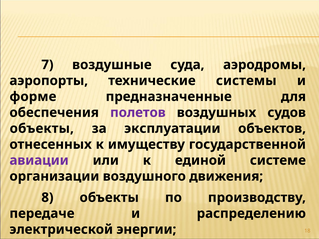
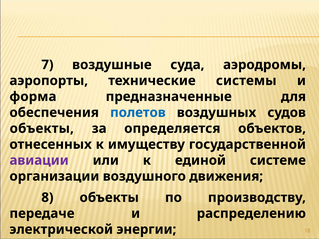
форме: форме -> форма (33, 97)
полетов colour: purple -> blue (138, 113)
эксплуатации: эксплуатации -> определяется (172, 129)
